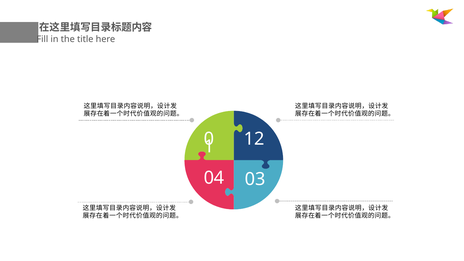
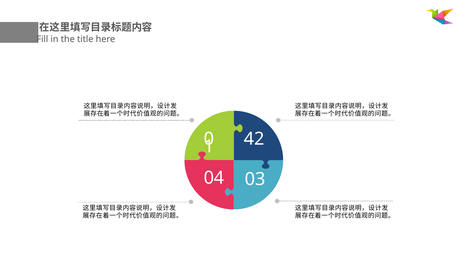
12: 12 -> 42 (254, 139)
